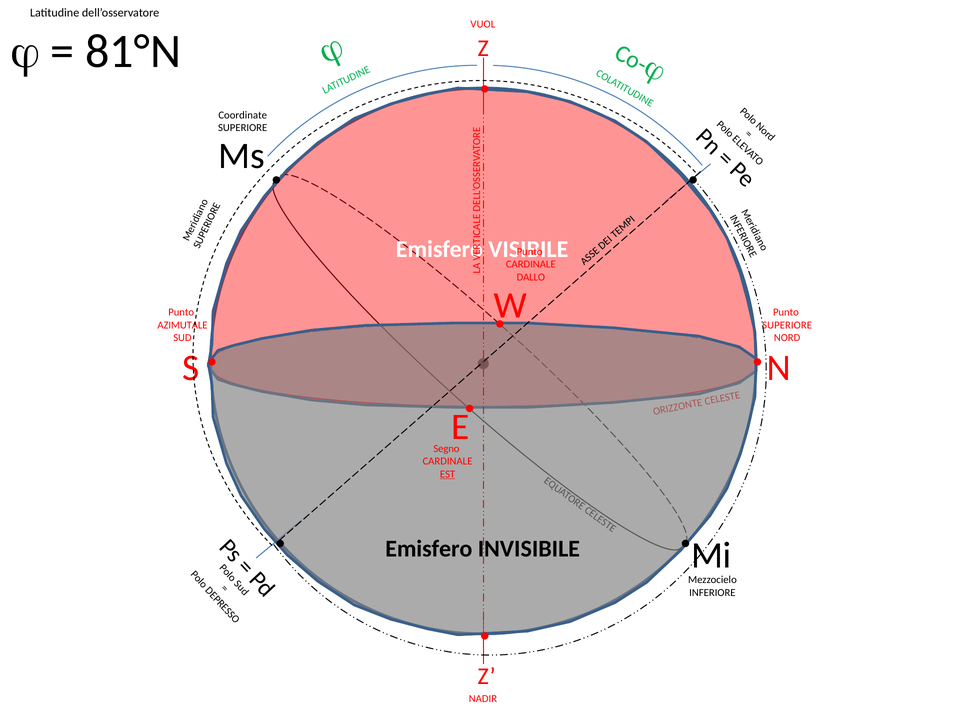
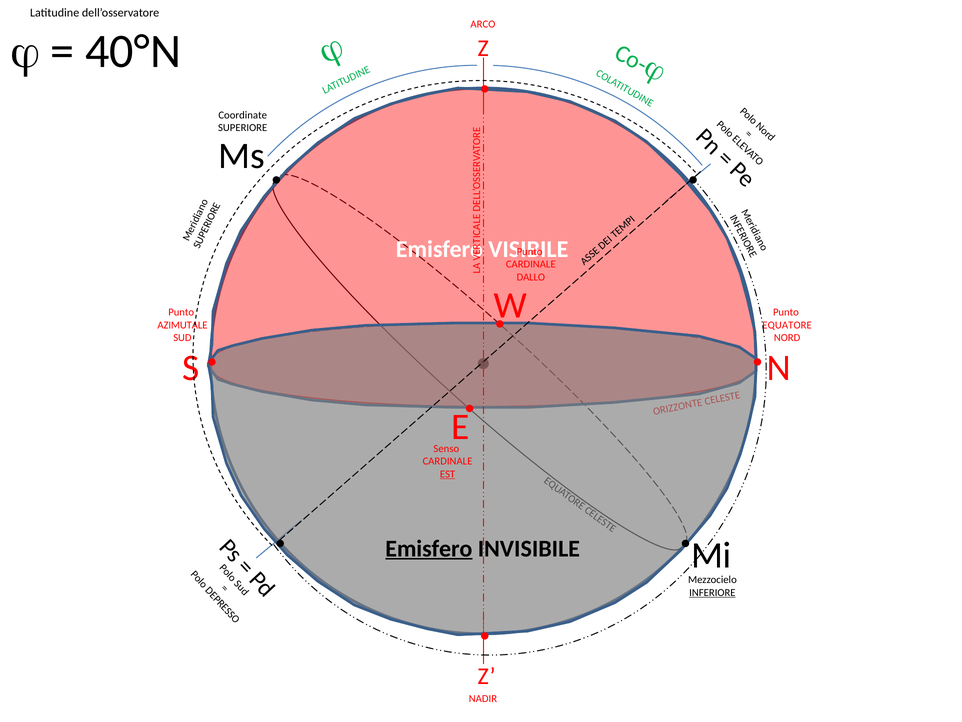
VUOL: VUOL -> ARCO (483, 24)
81°N: 81°N -> 40°N (133, 51)
SUPERIORE: SUPERIORE -> EQUATORE (787, 325)
Segno: Segno -> Senso (446, 448)
Emisfero underline: none -> present (429, 548)
INFERIORE underline: none -> present (712, 592)
